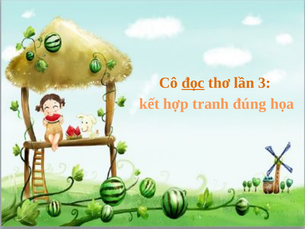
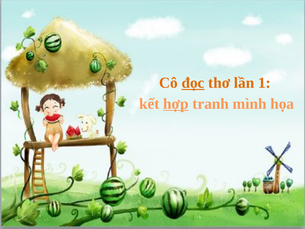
3: 3 -> 1 (264, 83)
hợp underline: none -> present (176, 104)
đúng: đúng -> mình (250, 104)
